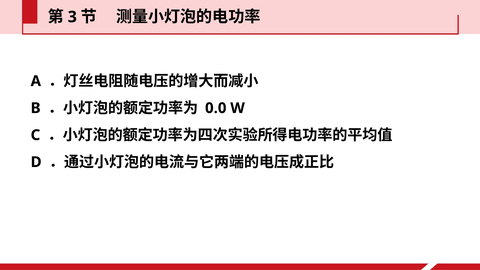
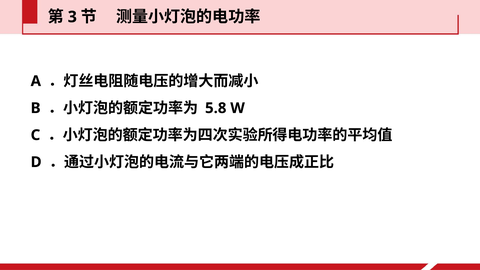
0.0: 0.0 -> 5.8 (216, 108)
